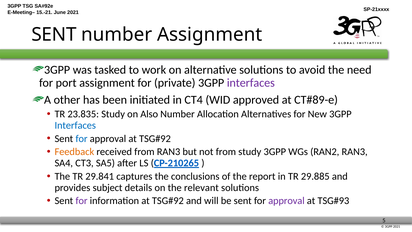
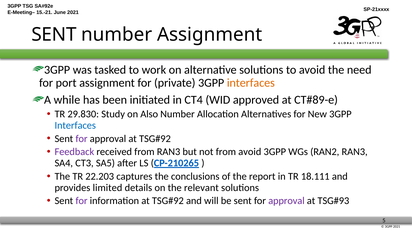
interfaces colour: purple -> orange (251, 83)
other: other -> while (67, 100)
23.835: 23.835 -> 29.830 (83, 114)
for colour: blue -> purple (82, 138)
Feedback colour: orange -> purple (74, 152)
from study: study -> avoid (250, 152)
29.841: 29.841 -> 22.203 (100, 176)
29.885: 29.885 -> 18.111 (315, 176)
subject: subject -> limited (107, 187)
